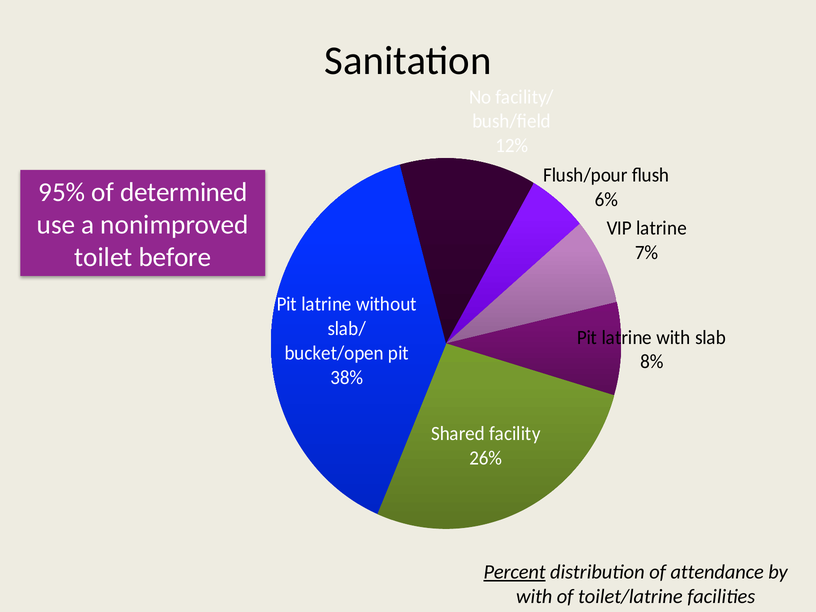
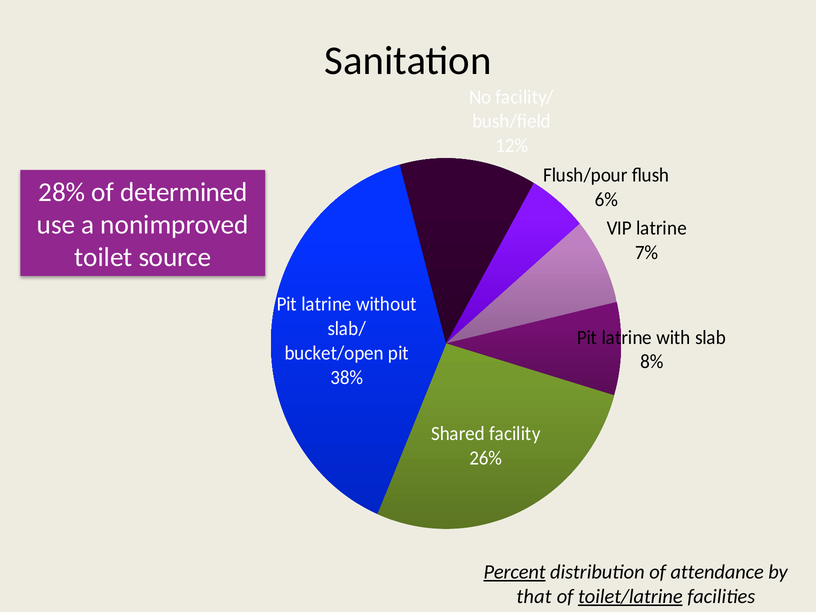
95%: 95% -> 28% (62, 192)
before: before -> source (175, 258)
with: with -> that (534, 596)
toilet/latrine underline: none -> present (630, 596)
